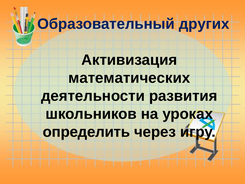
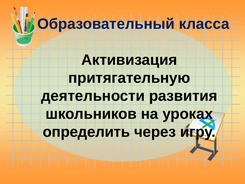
других: других -> класса (204, 24)
математических: математических -> притягательную (129, 78)
